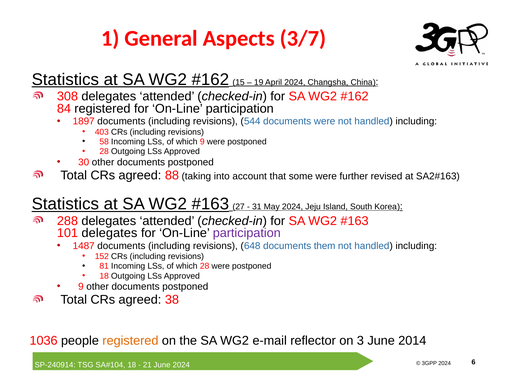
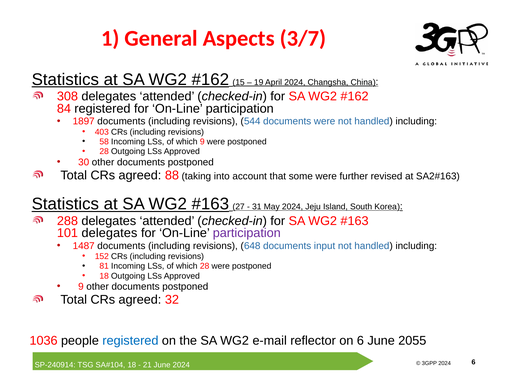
them: them -> input (325, 246)
38: 38 -> 32 (172, 300)
registered colour: orange -> blue (130, 340)
on 3: 3 -> 6 (360, 340)
2014: 2014 -> 2055 (412, 340)
